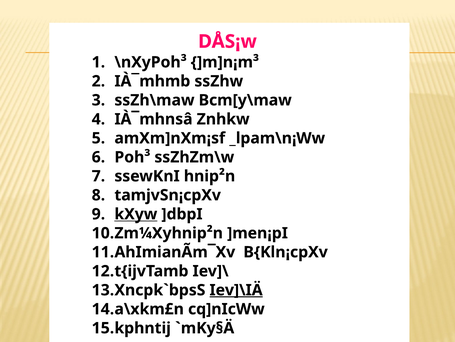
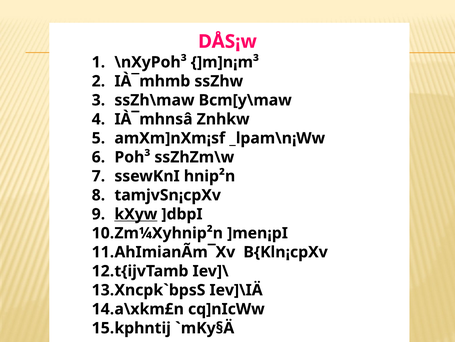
Iev]\IÄ underline: present -> none (236, 290)
